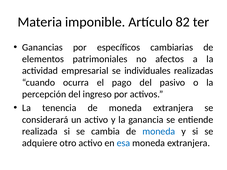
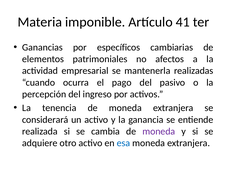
82: 82 -> 41 (183, 22)
individuales: individuales -> mantenerla (147, 71)
moneda colour: blue -> purple (159, 132)
